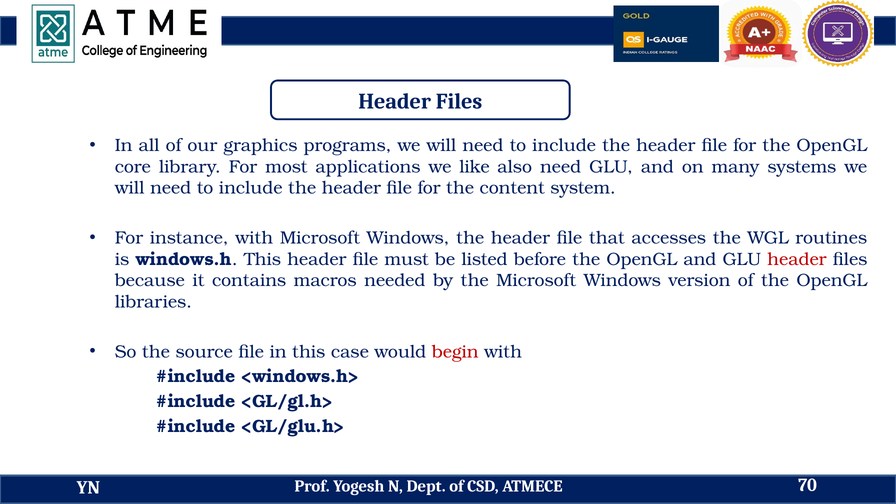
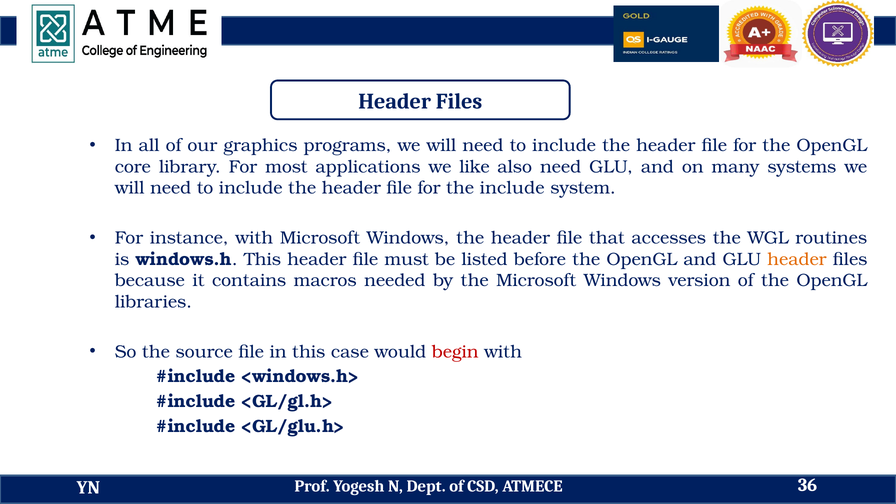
the content: content -> include (512, 188)
header colour: red -> orange (797, 259)
70: 70 -> 36 (808, 485)
